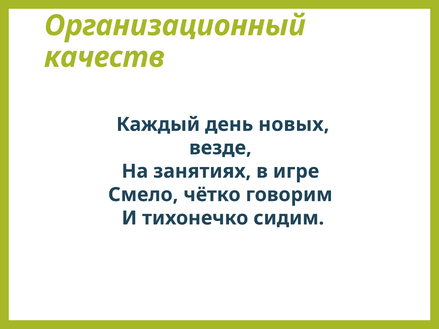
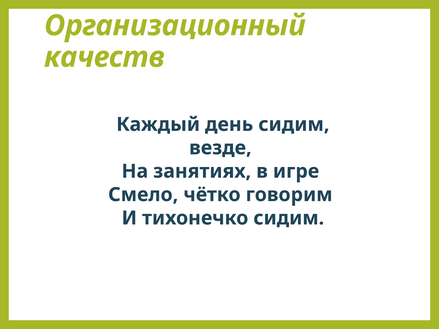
день новых: новых -> сидим (294, 125)
